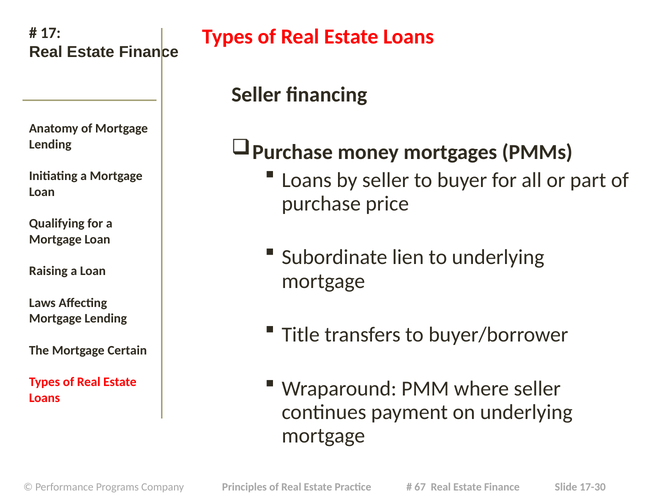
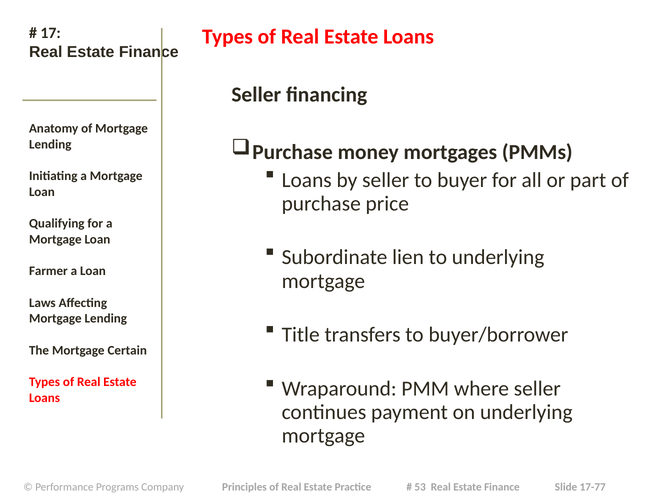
Raising: Raising -> Farmer (48, 271)
67: 67 -> 53 (420, 488)
17-30: 17-30 -> 17-77 (593, 488)
